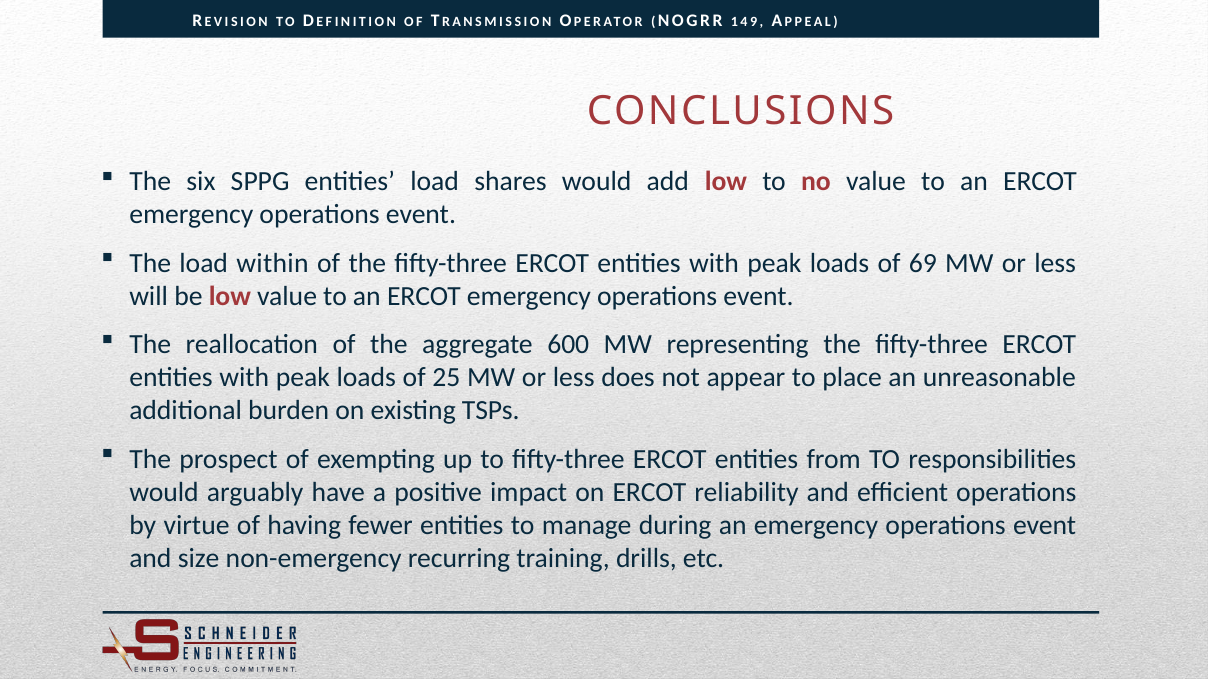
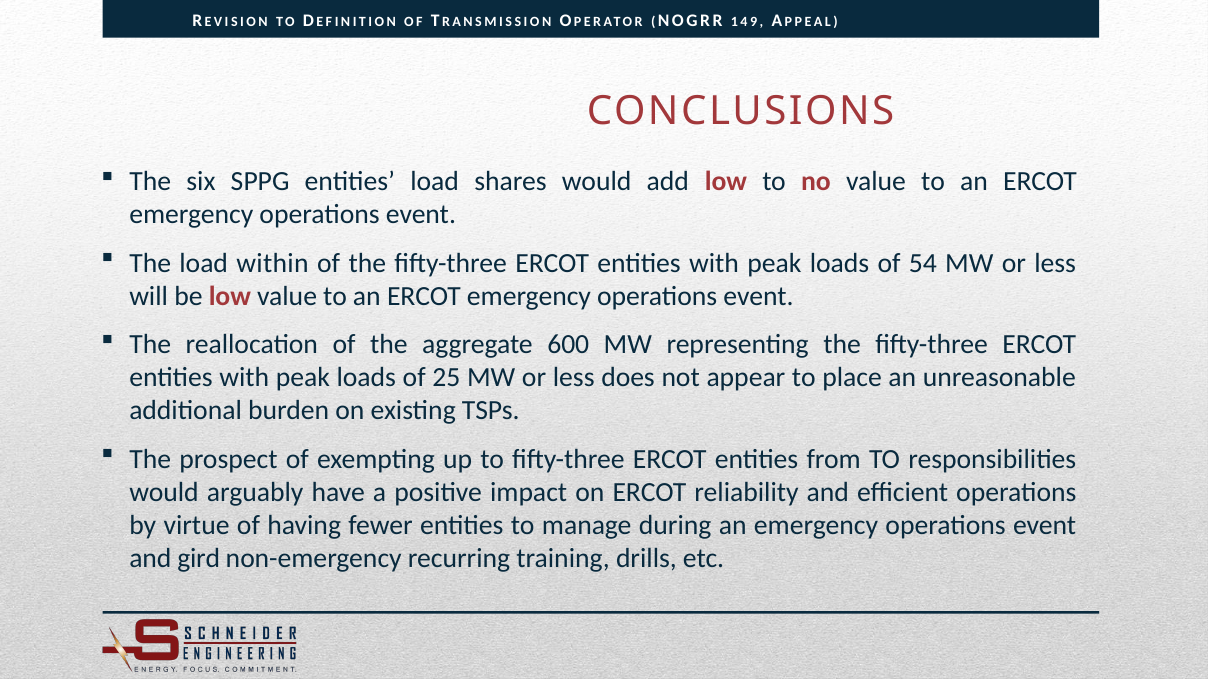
69: 69 -> 54 (923, 263)
size: size -> gird (199, 559)
